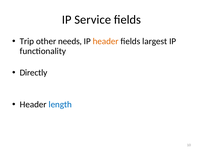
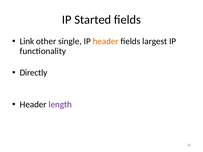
Service: Service -> Started (93, 20)
Trip: Trip -> Link (27, 41)
needs: needs -> single (70, 41)
length colour: blue -> purple (60, 105)
